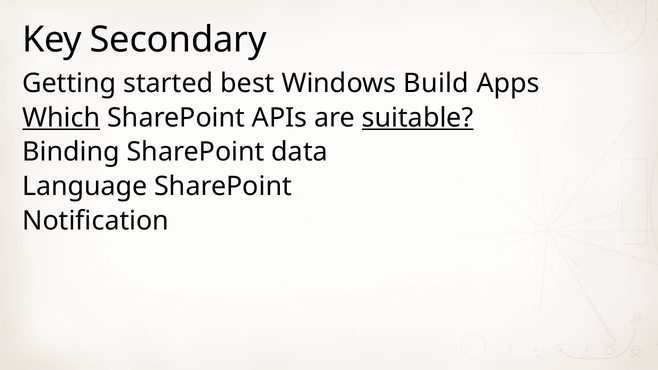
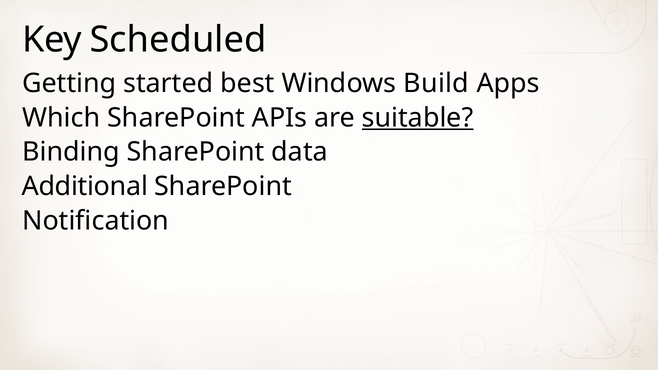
Secondary: Secondary -> Scheduled (178, 40)
Which underline: present -> none (61, 118)
Language: Language -> Additional (85, 187)
